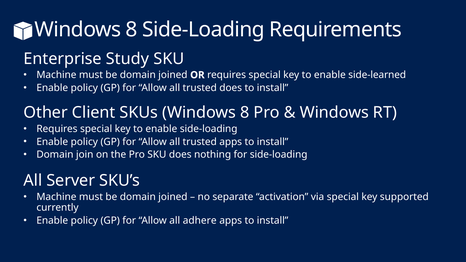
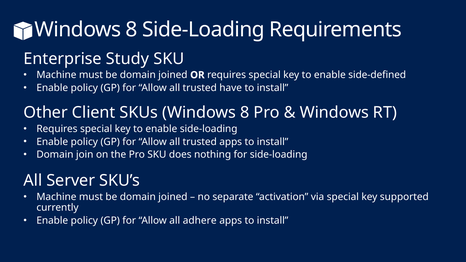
side-learned: side-learned -> side-defined (377, 75)
trusted does: does -> have (231, 88)
